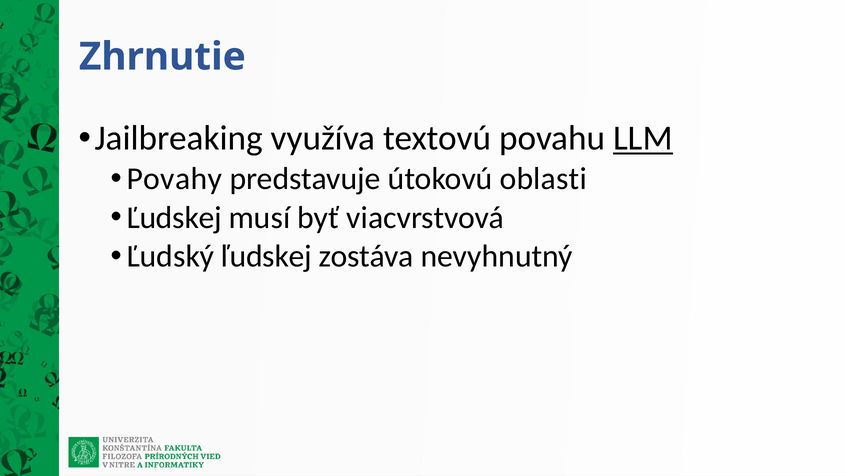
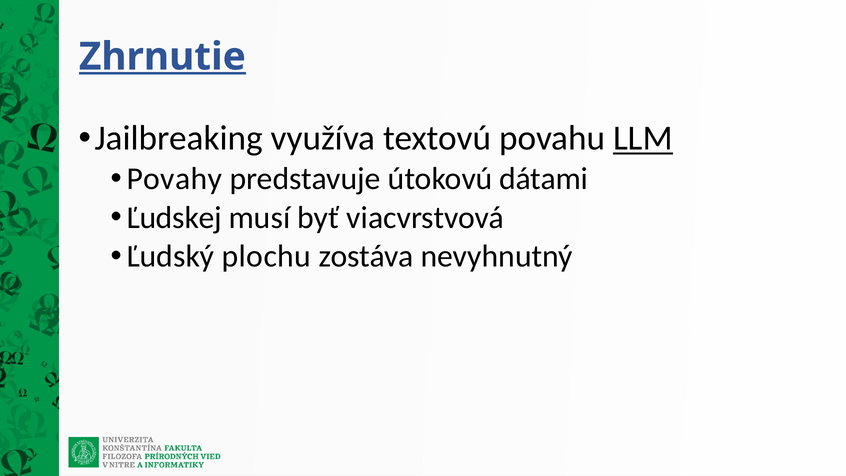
Zhrnutie underline: none -> present (162, 57)
oblasti: oblasti -> dátami (544, 179)
Ľudský ľudskej: ľudskej -> plochu (266, 256)
